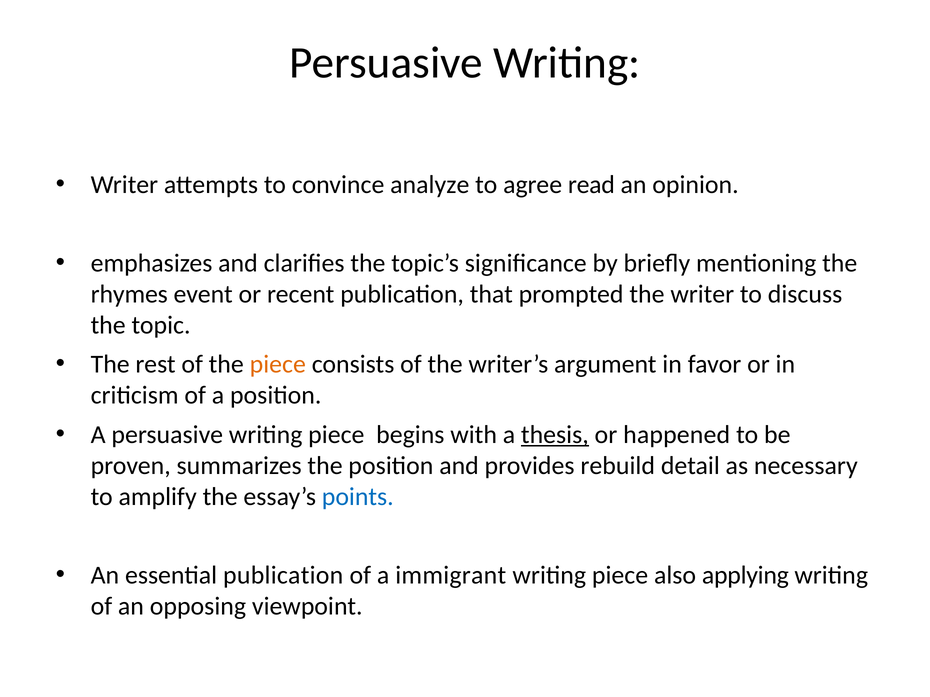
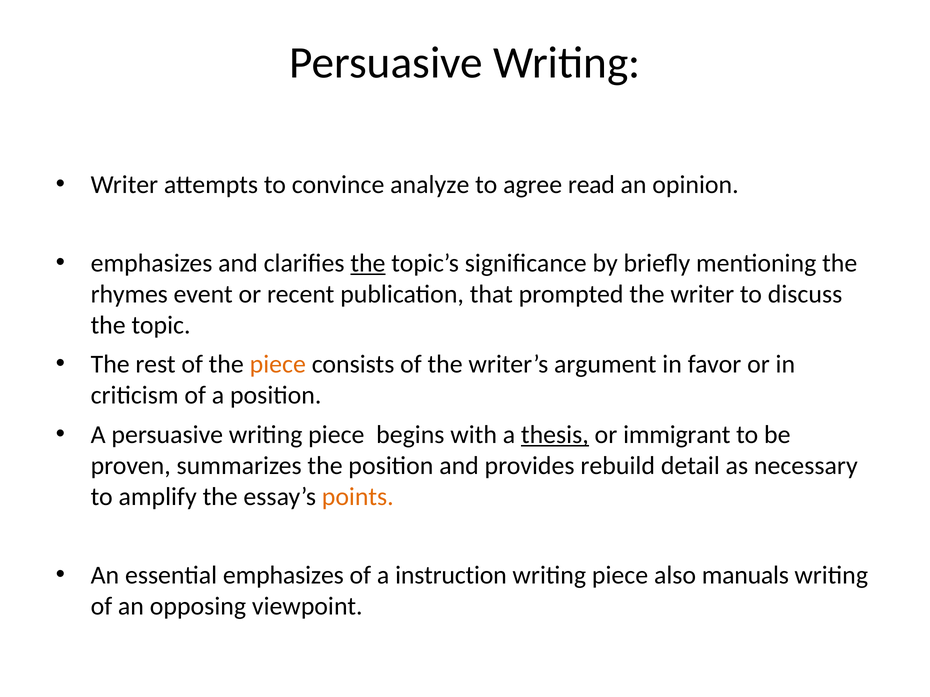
the underline: none -> present (368, 263)
happened: happened -> immigrant (677, 435)
points colour: blue -> orange (358, 497)
essential publication: publication -> emphasizes (283, 576)
immigrant: immigrant -> instruction (451, 576)
applying: applying -> manuals (745, 576)
